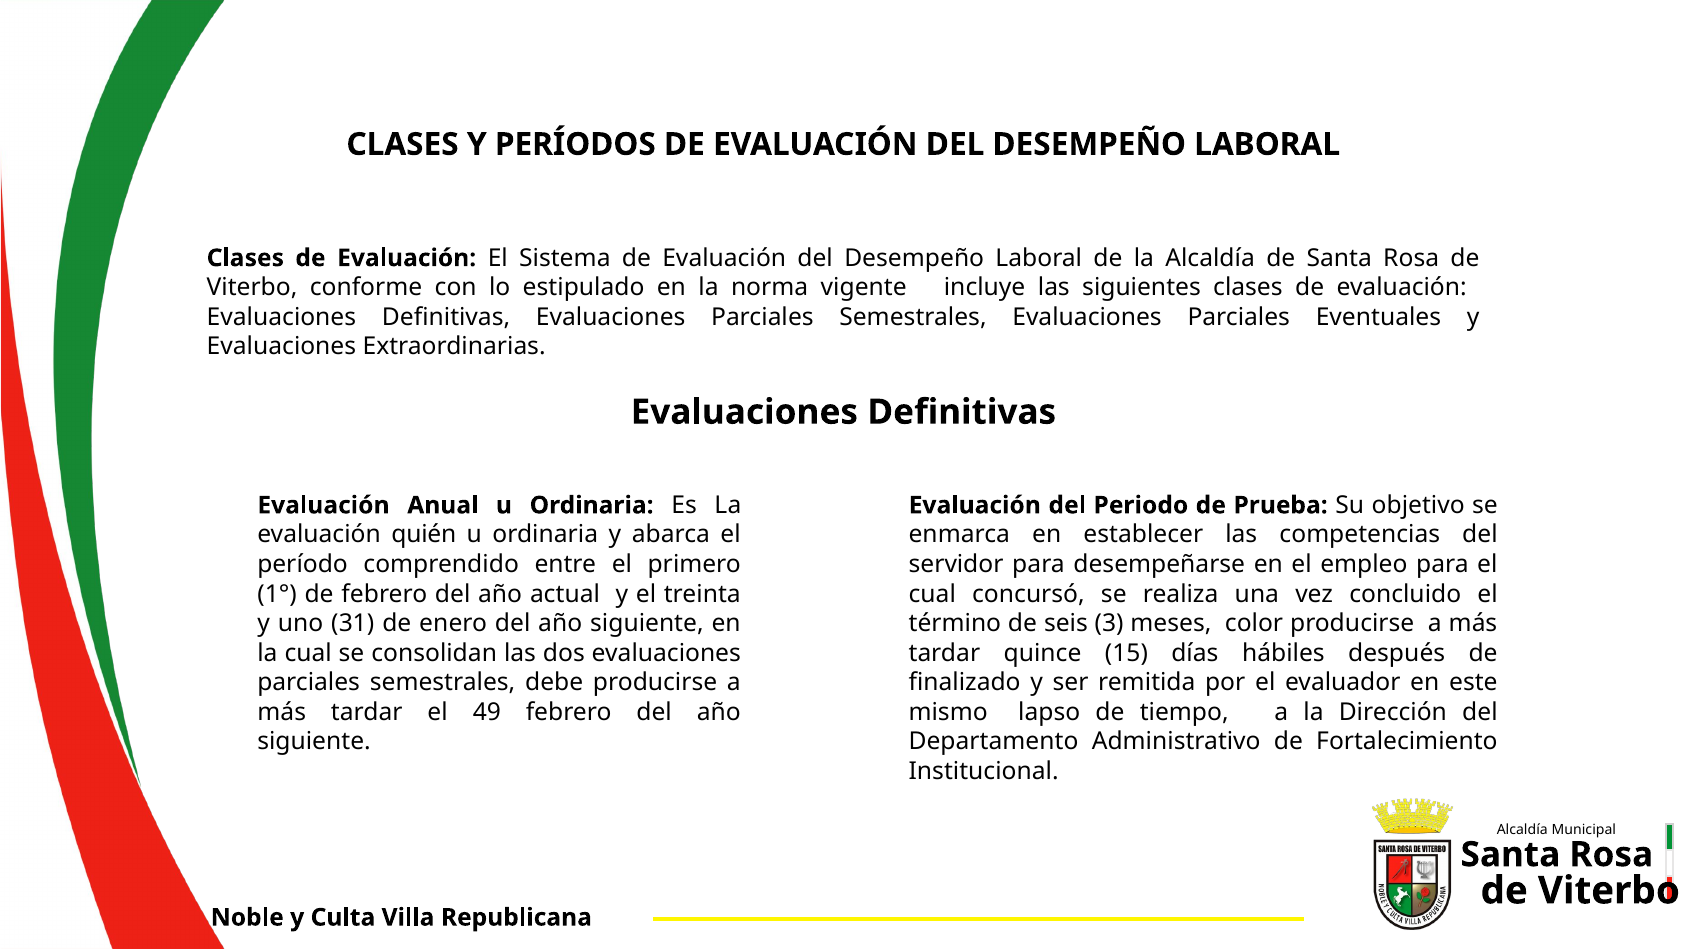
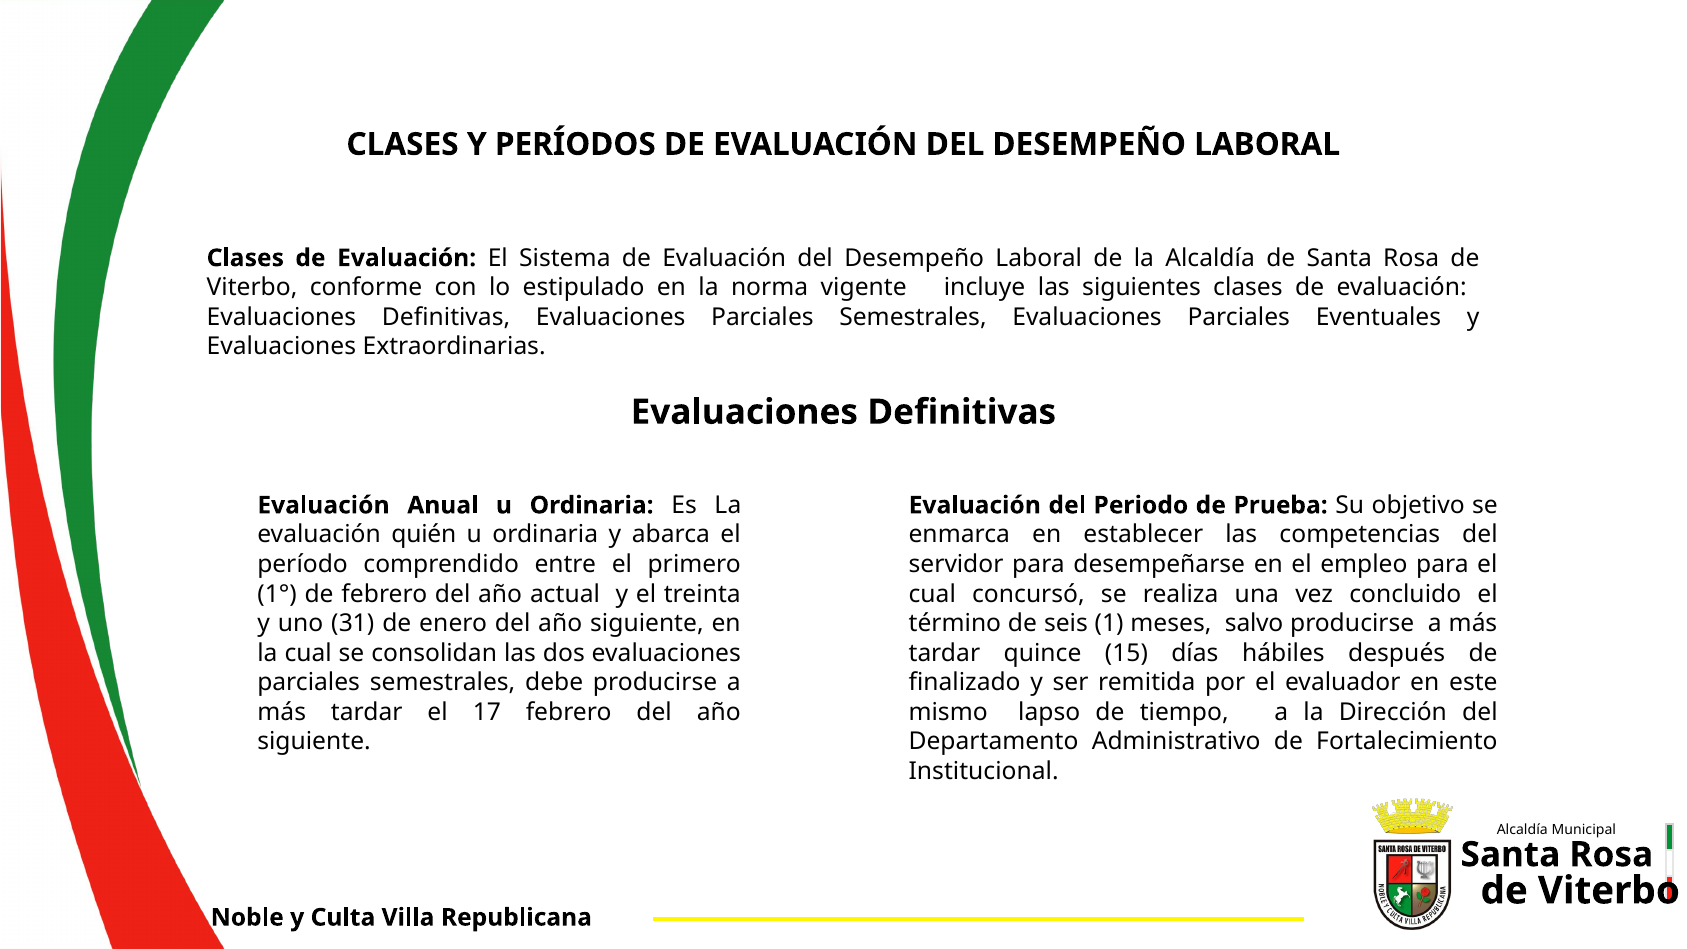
3: 3 -> 1 (1109, 623)
color: color -> salvo (1254, 623)
49: 49 -> 17 (487, 712)
